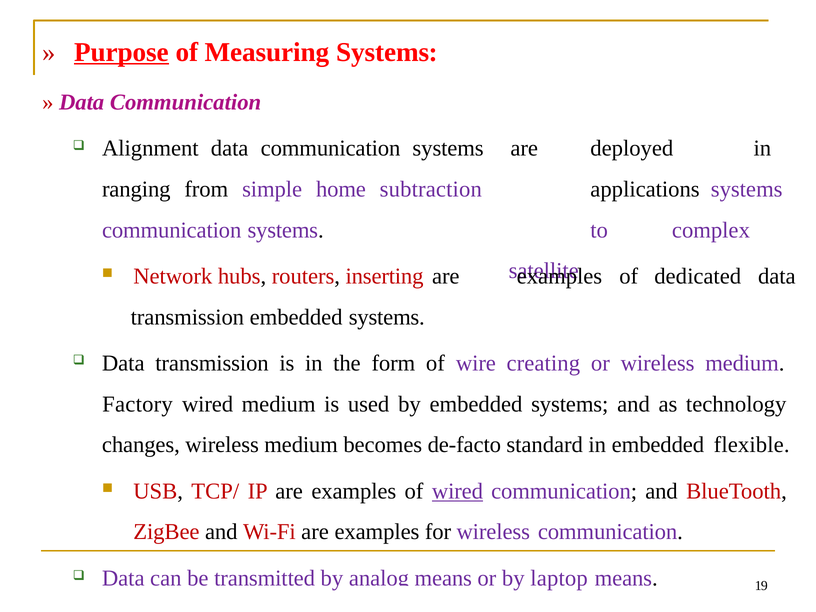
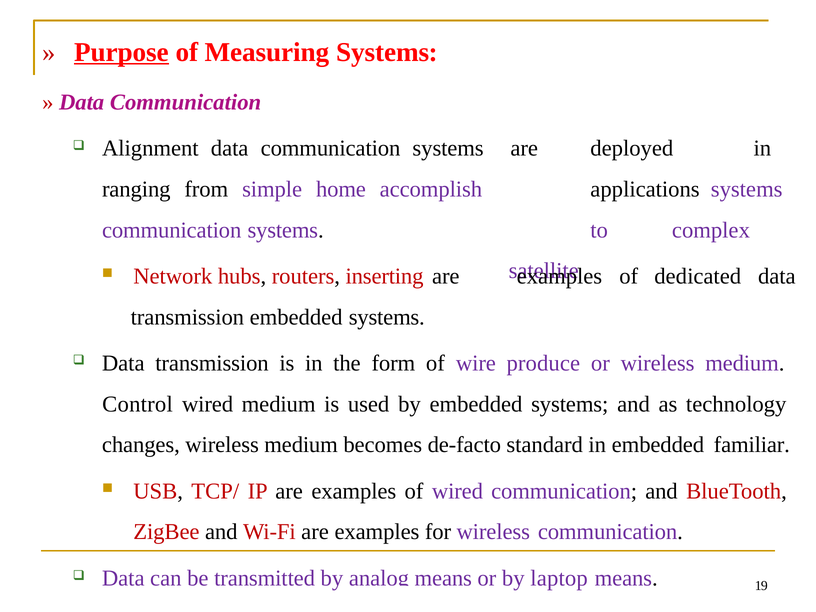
subtraction: subtraction -> accomplish (431, 189)
creating: creating -> produce (543, 363)
Factory: Factory -> Control (138, 404)
flexible: flexible -> familiar (752, 445)
wired underline: present -> none (457, 491)
